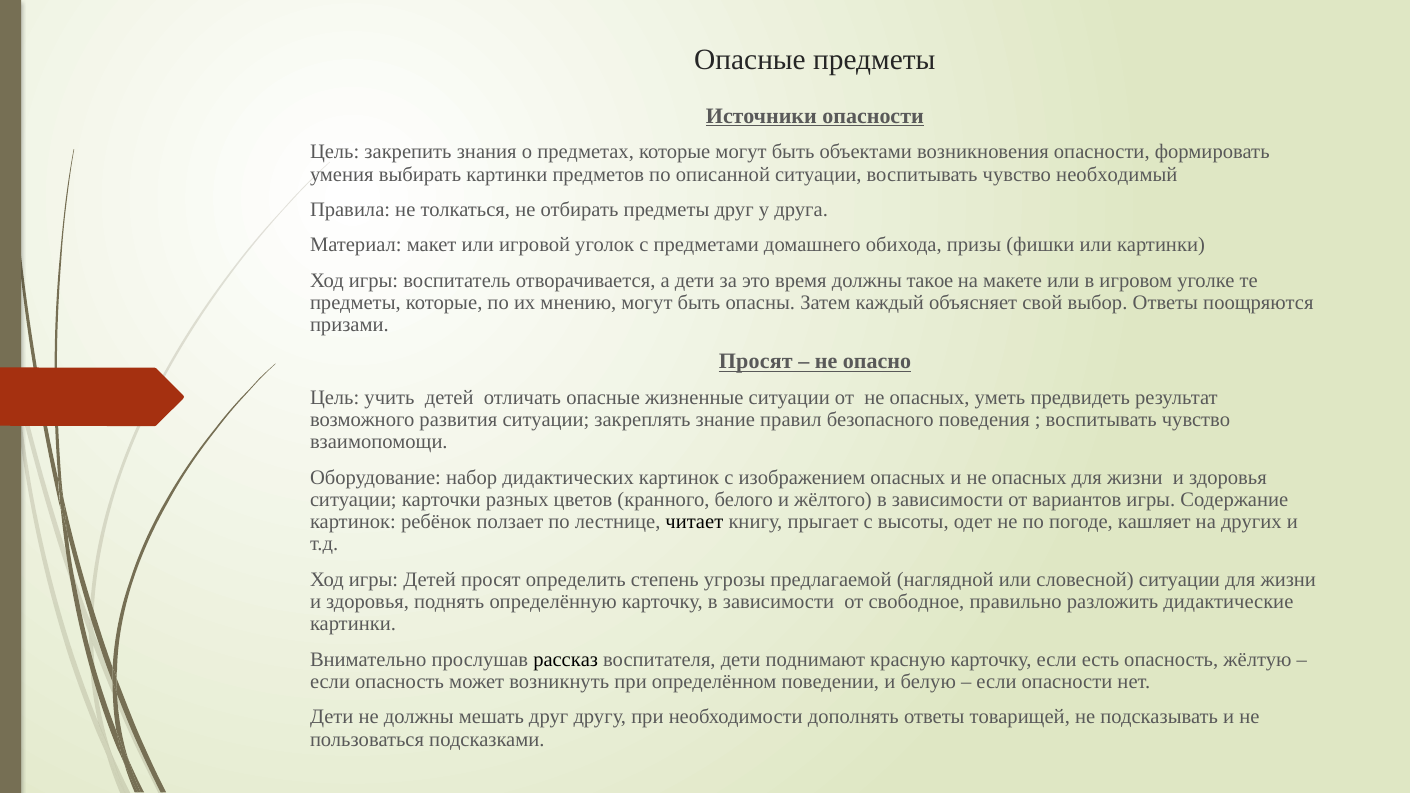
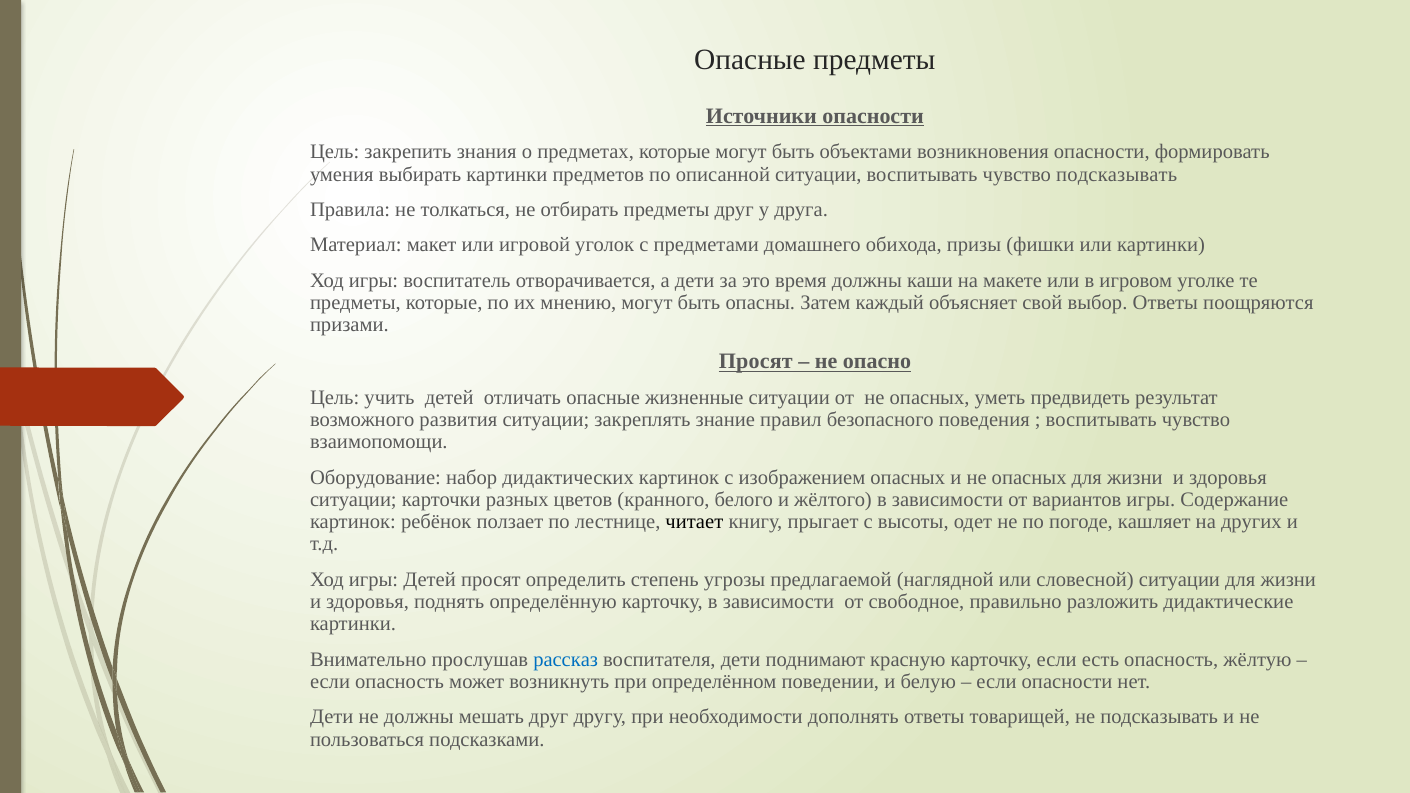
чувство необходимый: необходимый -> подсказывать (1117, 174)
такое: такое -> каши (930, 281)
рассказ colour: black -> blue (566, 659)
